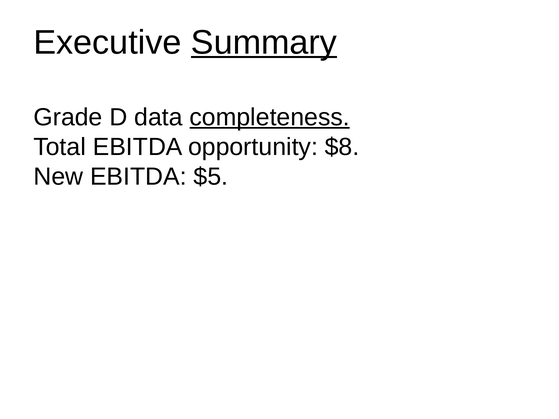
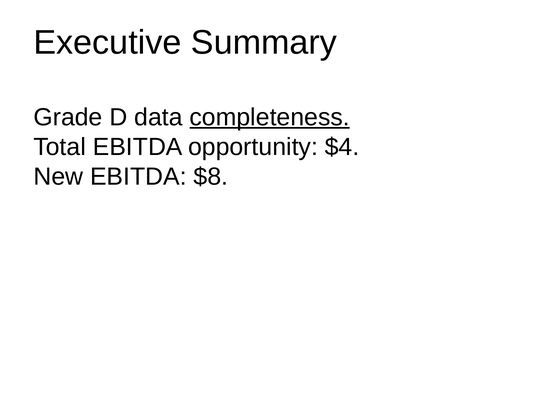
Summary underline: present -> none (264, 42)
$8: $8 -> $4 (342, 147)
$5: $5 -> $8 (211, 177)
